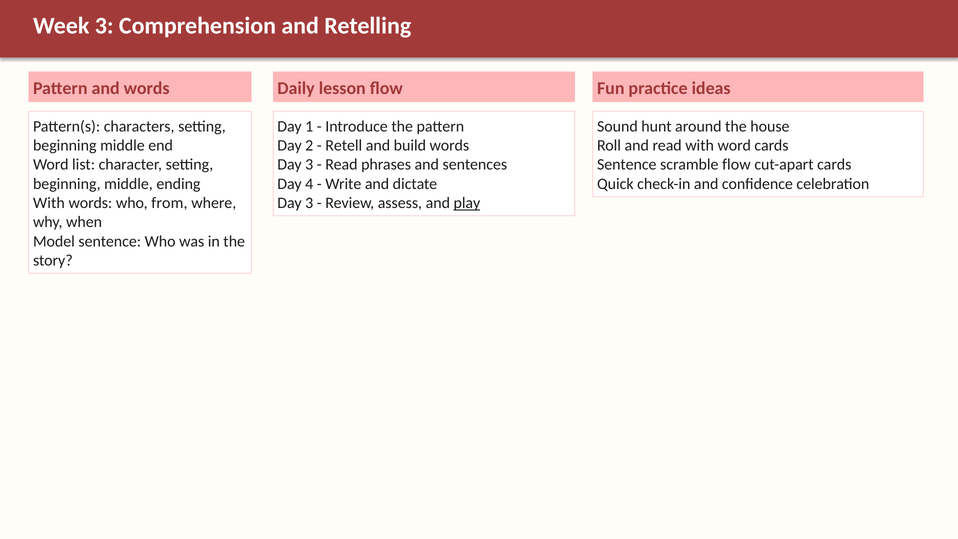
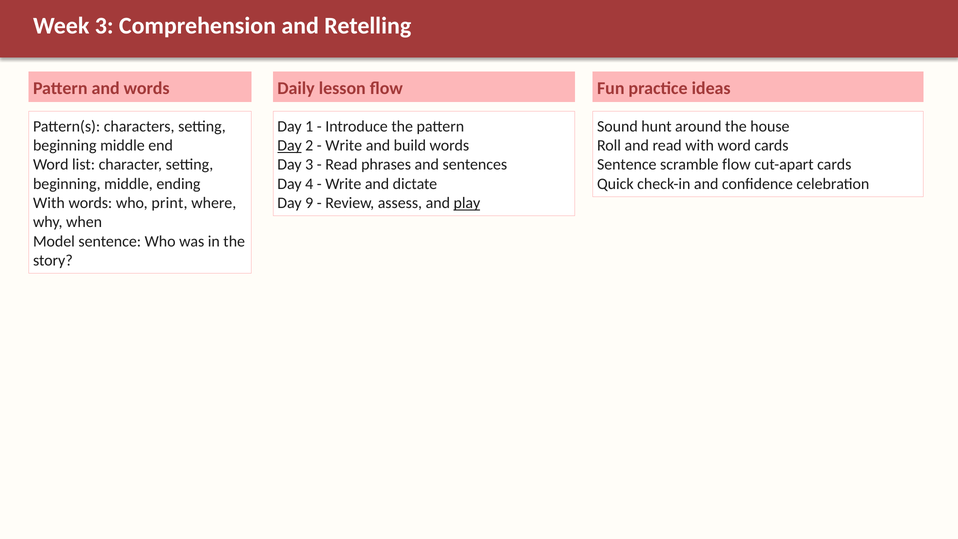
Day underline: none -> present (290, 146)
Retell: Retell -> Write (344, 146)
from: from -> print (169, 203)
3: 3 -> 9 (309, 203)
